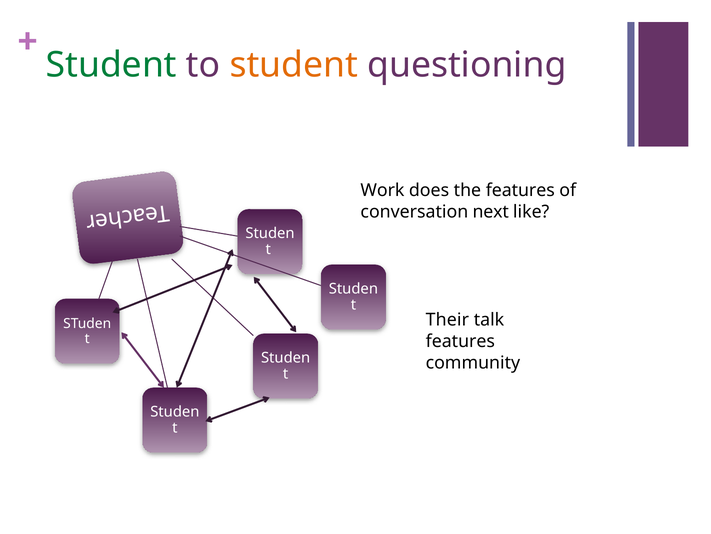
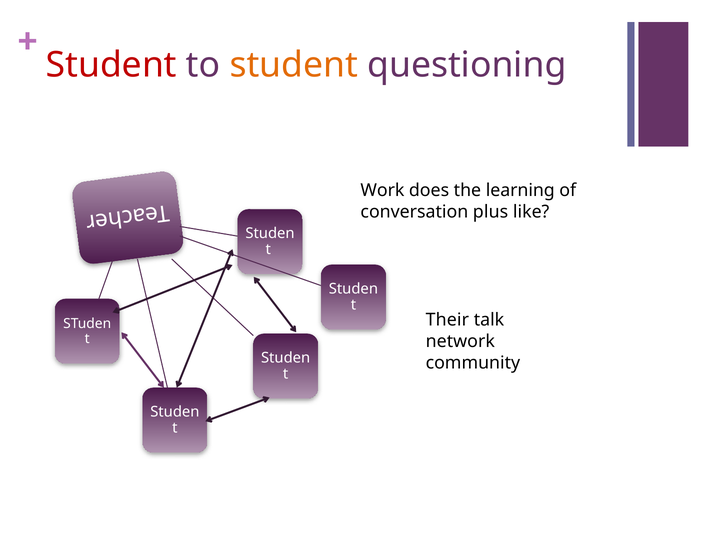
Student colour: green -> red (111, 65)
the features: features -> learning (520, 190)
next: next -> plus (491, 211)
features: features -> network (460, 341)
